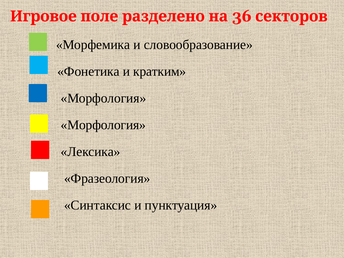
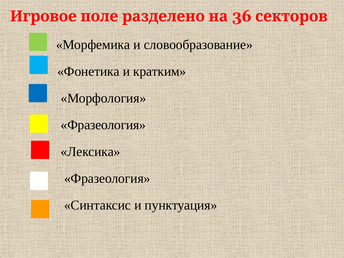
Морфология: Морфология -> Фразеология (103, 125)
